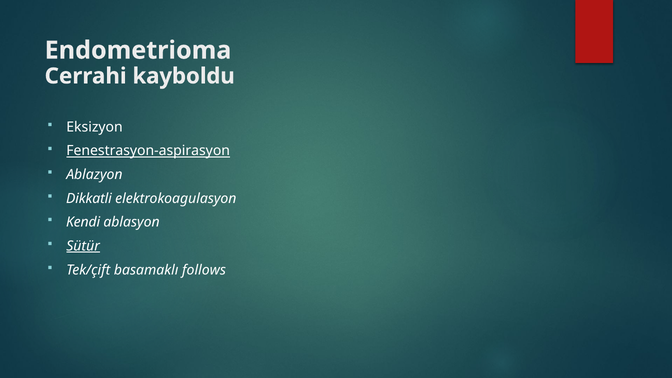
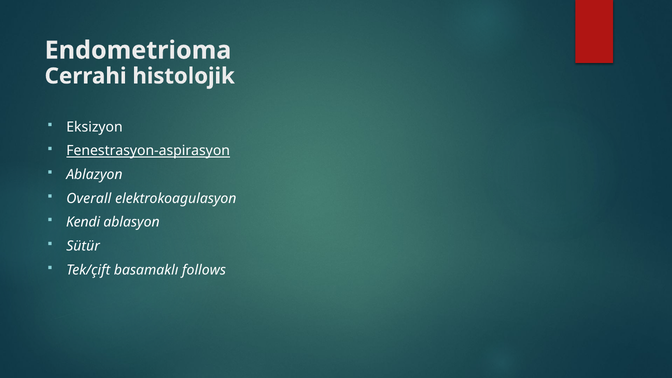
kayboldu: kayboldu -> histolojik (184, 76)
Dikkatli: Dikkatli -> Overall (89, 198)
Sütür underline: present -> none (83, 246)
